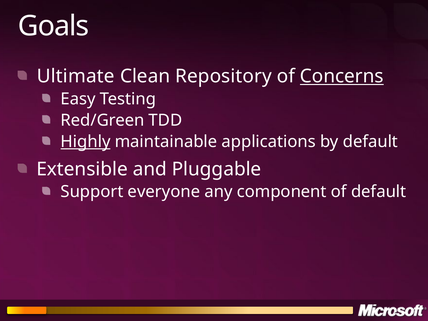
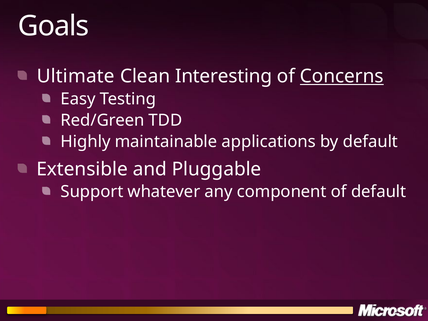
Repository: Repository -> Interesting (224, 76)
Highly underline: present -> none (86, 142)
everyone: everyone -> whatever (164, 192)
